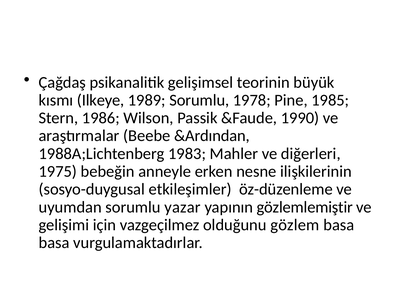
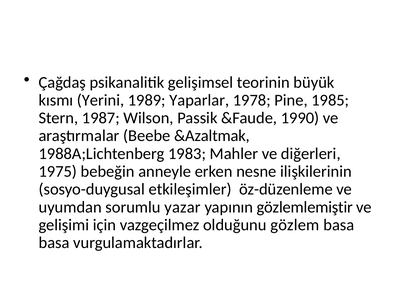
Ilkeye: Ilkeye -> Yerini (101, 100)
1989 Sorumlu: Sorumlu -> Yaparlar (199, 100)
1986: 1986 -> 1987 (101, 118)
&Ardından: &Ardından -> &Azaltmak (212, 136)
